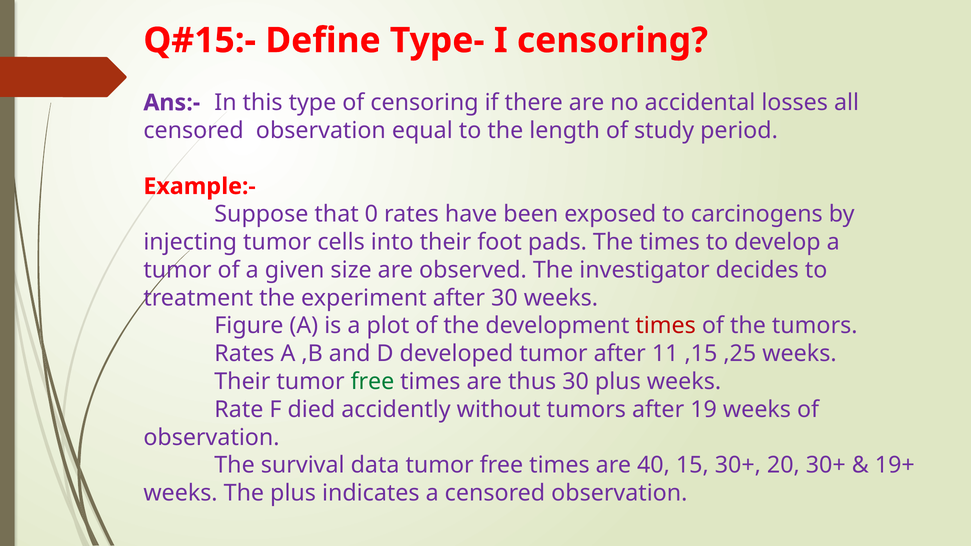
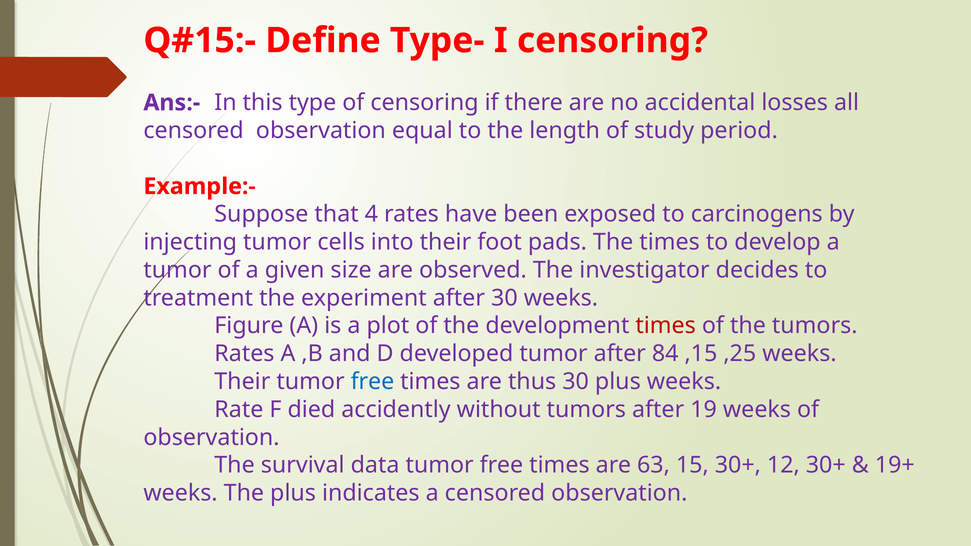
0: 0 -> 4 (371, 214)
11: 11 -> 84 (665, 354)
free colour: green -> blue (372, 382)
40: 40 -> 63 (653, 465)
20: 20 -> 12 (783, 465)
